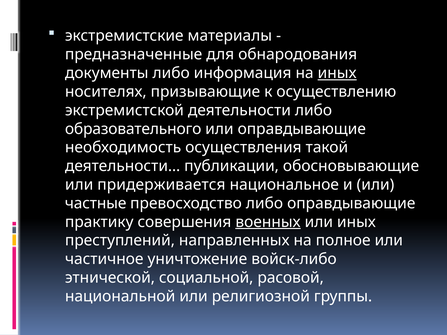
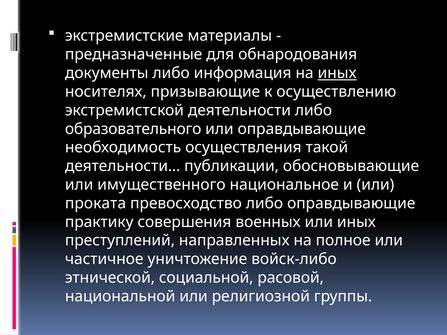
придерживается: придерживается -> имущественного (161, 185)
частные: частные -> проката (96, 203)
военных underline: present -> none (268, 222)
